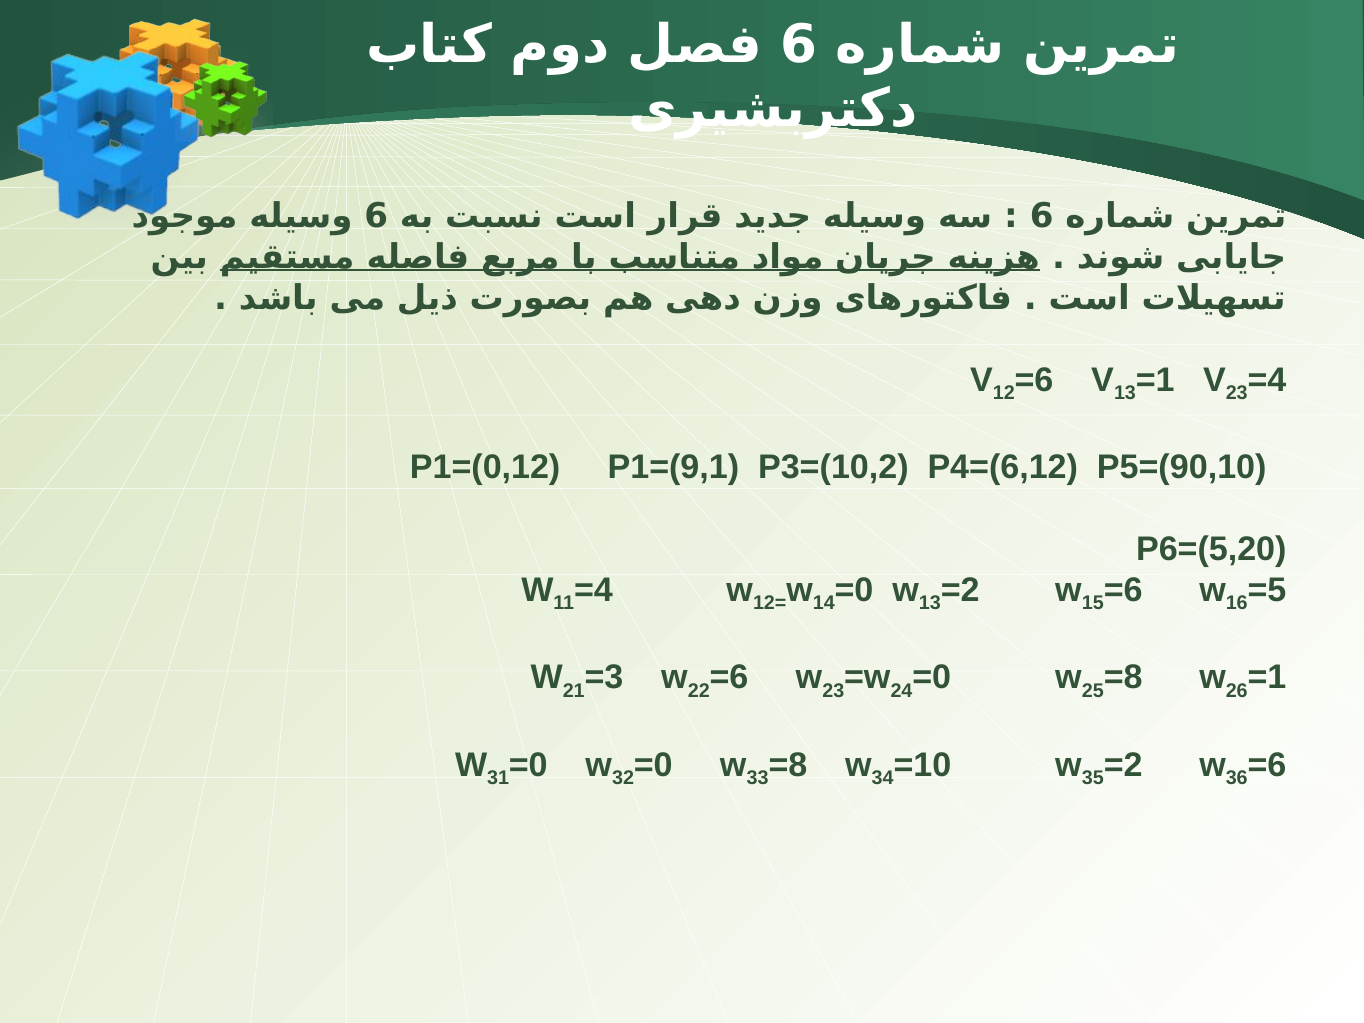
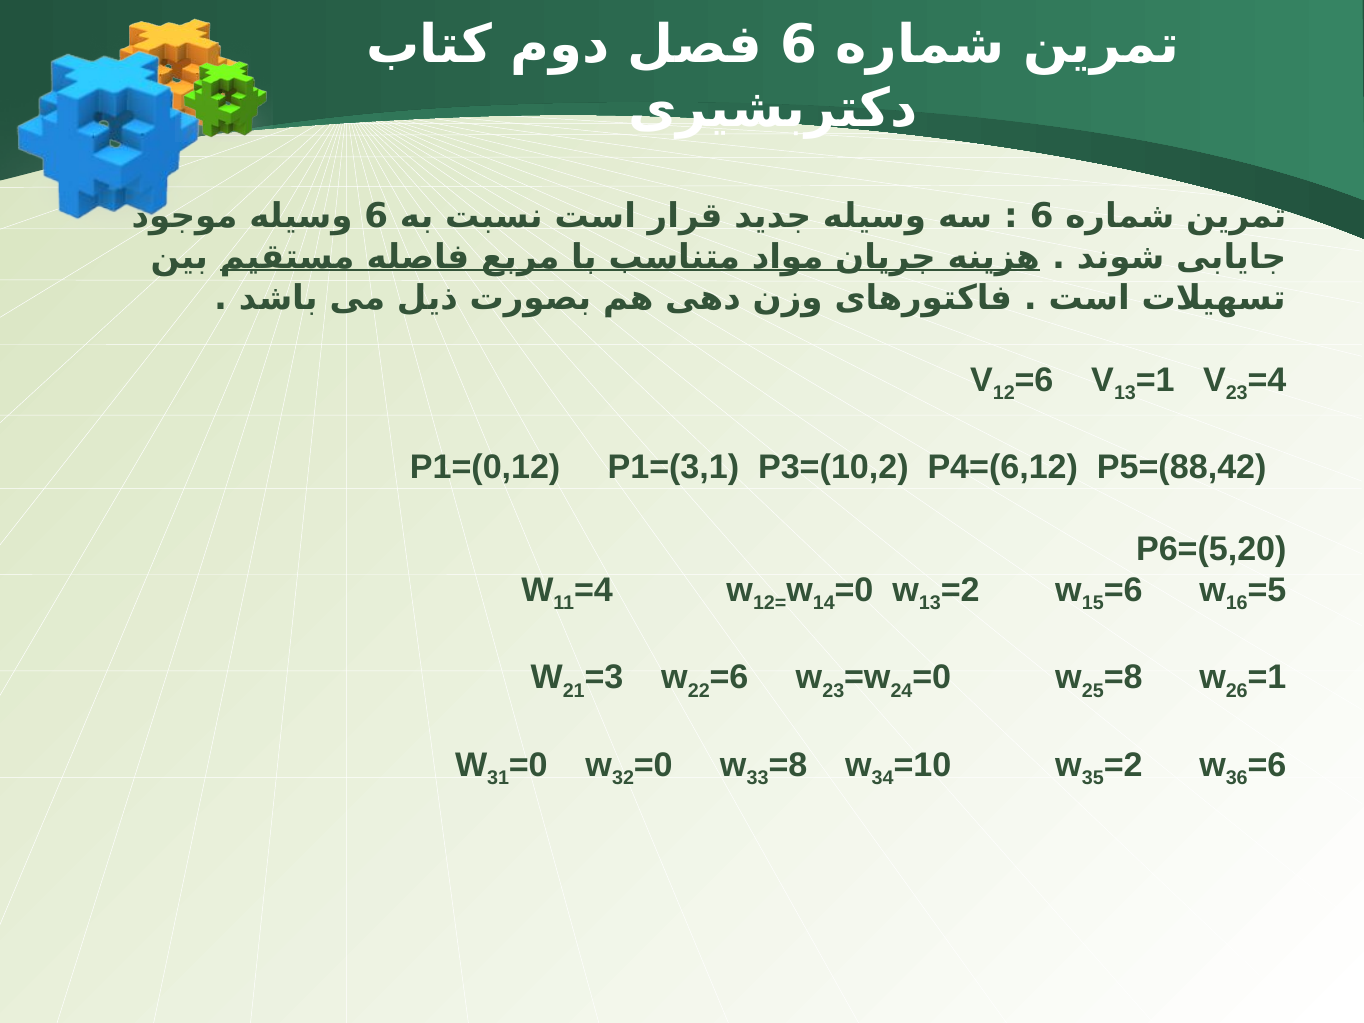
P1=(9,1: P1=(9,1 -> P1=(3,1 (673, 467)
P5=(90,10: P5=(90,10 -> P5=(88,42 (1182, 467)
